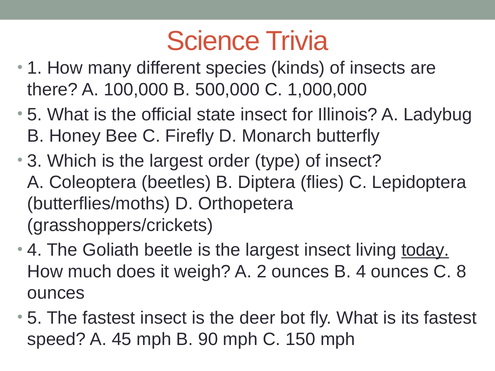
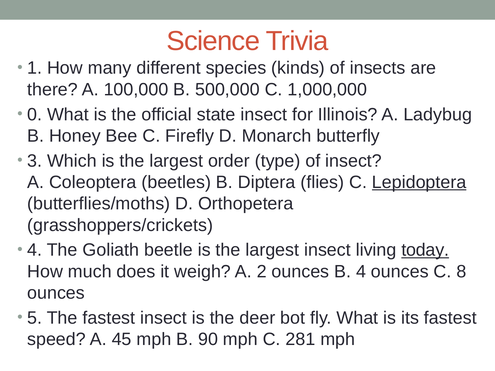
5: 5 -> 0 (35, 115)
Lepidoptera underline: none -> present (419, 182)
150: 150 -> 281 (300, 340)
